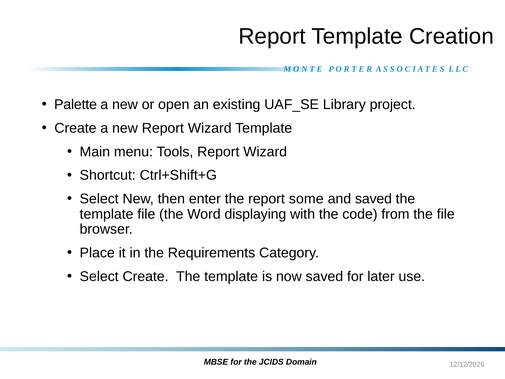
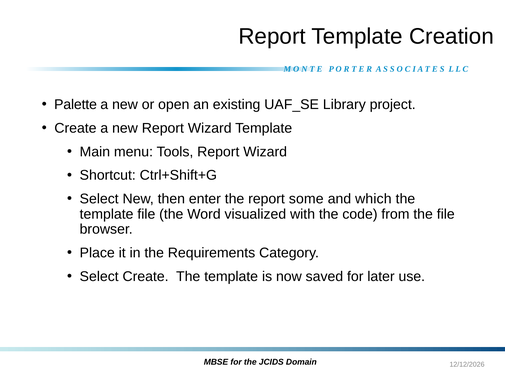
and saved: saved -> which (373, 199)
displaying: displaying -> visualized (255, 214)
